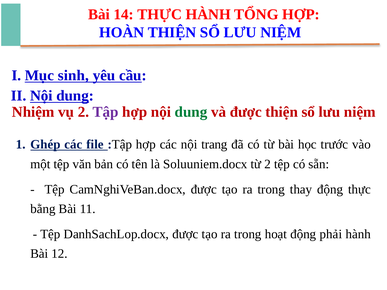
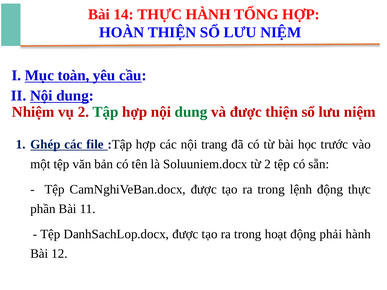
sinh: sinh -> toàn (74, 76)
Tập colour: purple -> green (106, 112)
thay: thay -> lệnh (301, 189)
bằng: bằng -> phần (43, 209)
